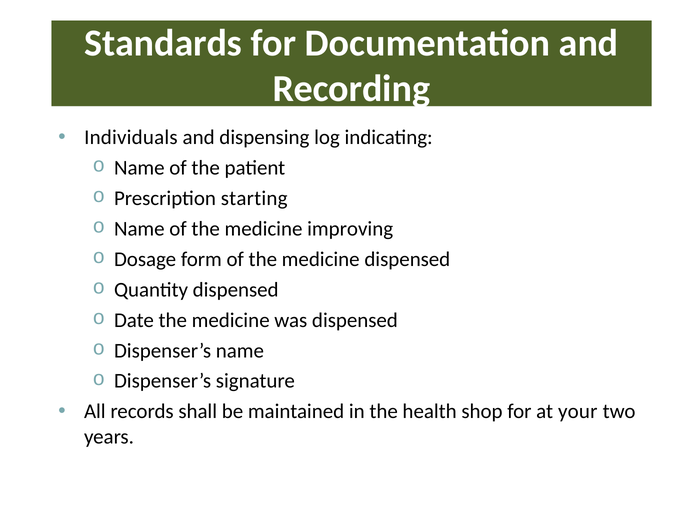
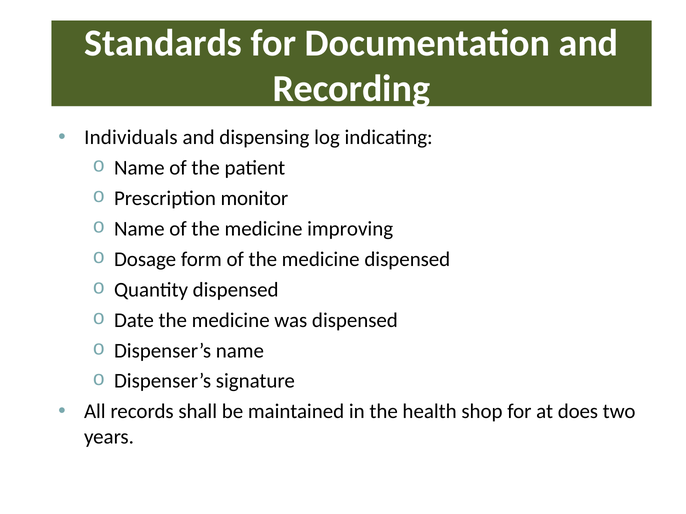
starting: starting -> monitor (254, 199)
your: your -> does (578, 412)
